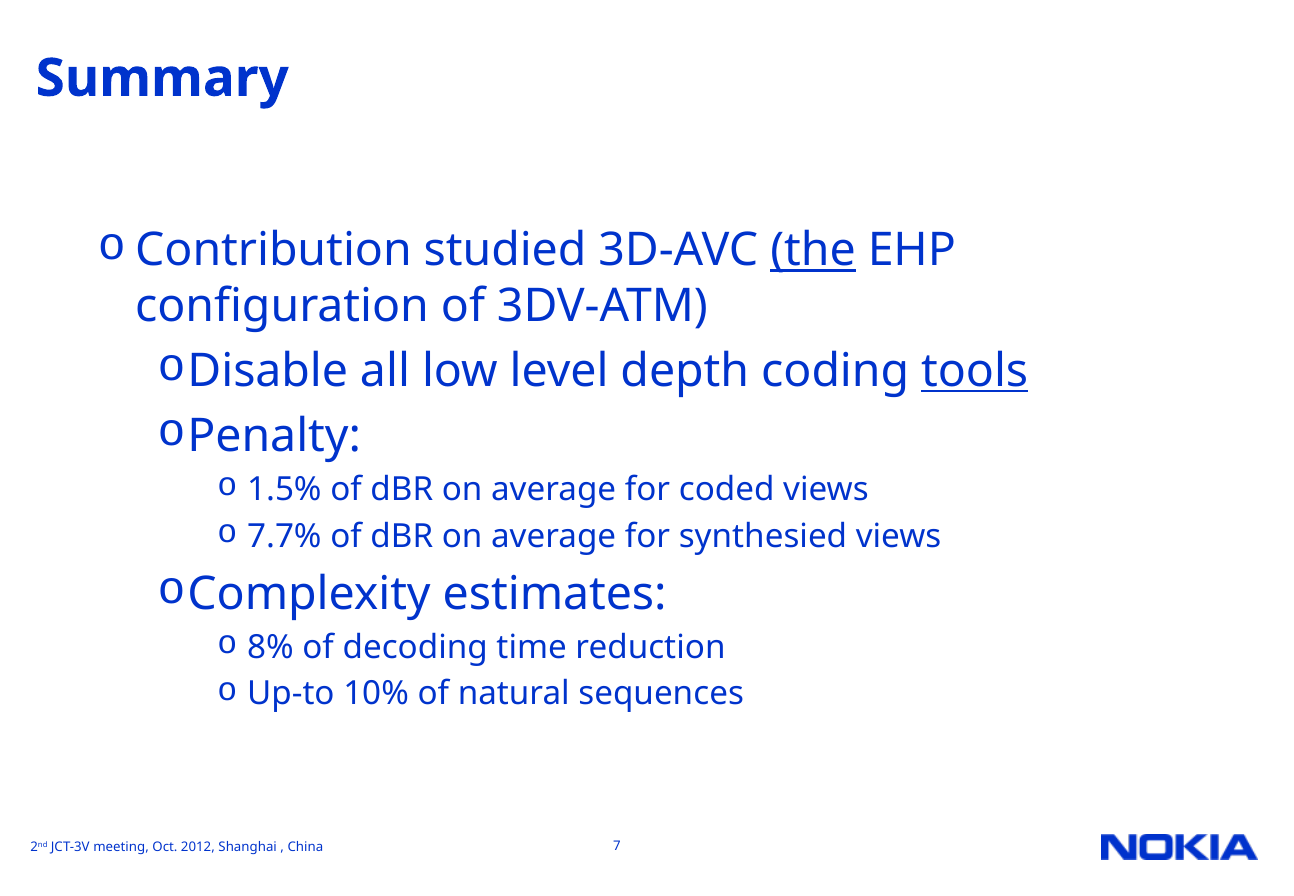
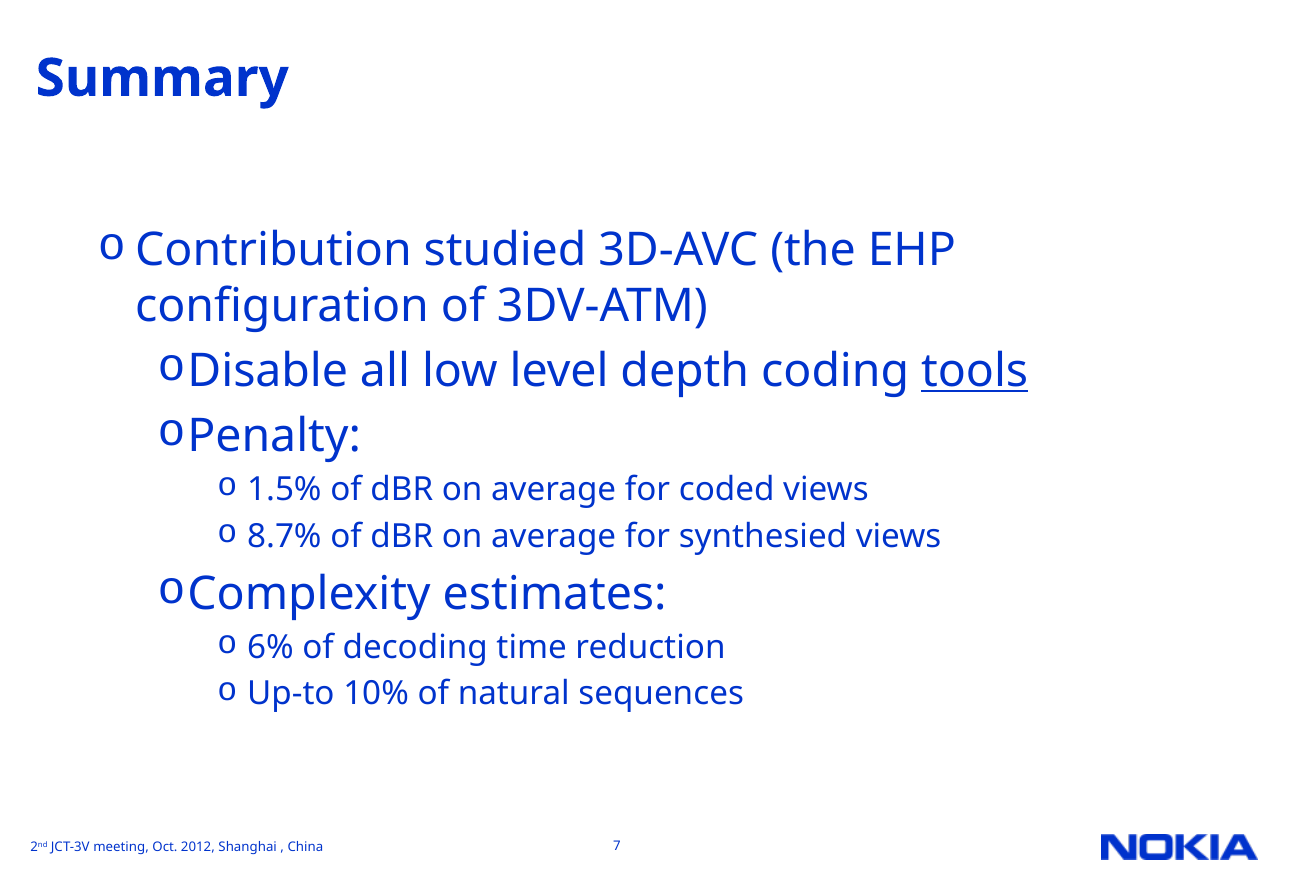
the underline: present -> none (813, 250)
7.7%: 7.7% -> 8.7% (284, 536)
8%: 8% -> 6% (270, 647)
